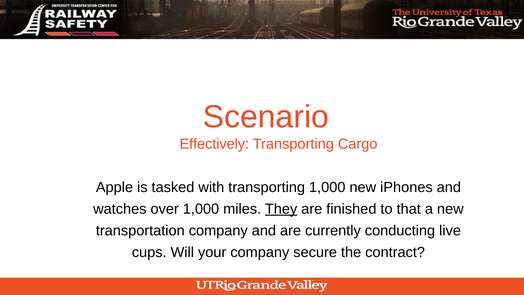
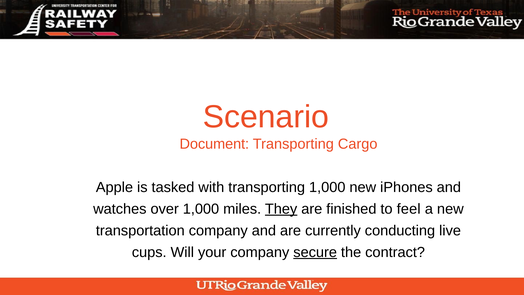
Effectively: Effectively -> Document (214, 144)
that: that -> feel (409, 209)
secure underline: none -> present (315, 252)
